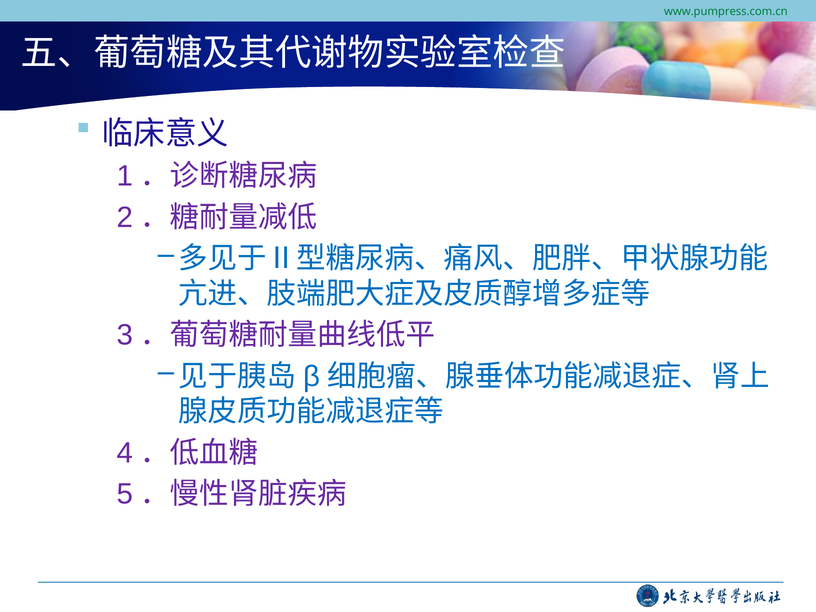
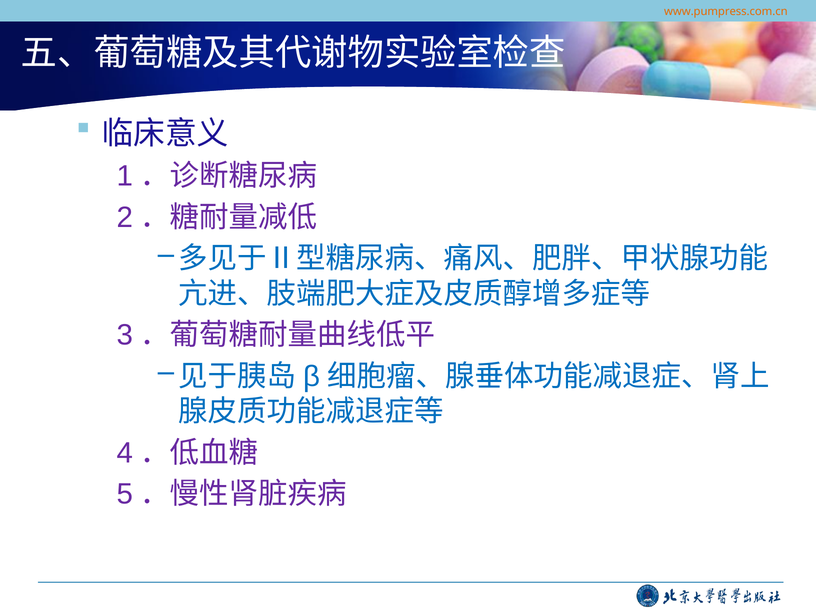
www.pumpress.com.cn colour: green -> orange (726, 12)
